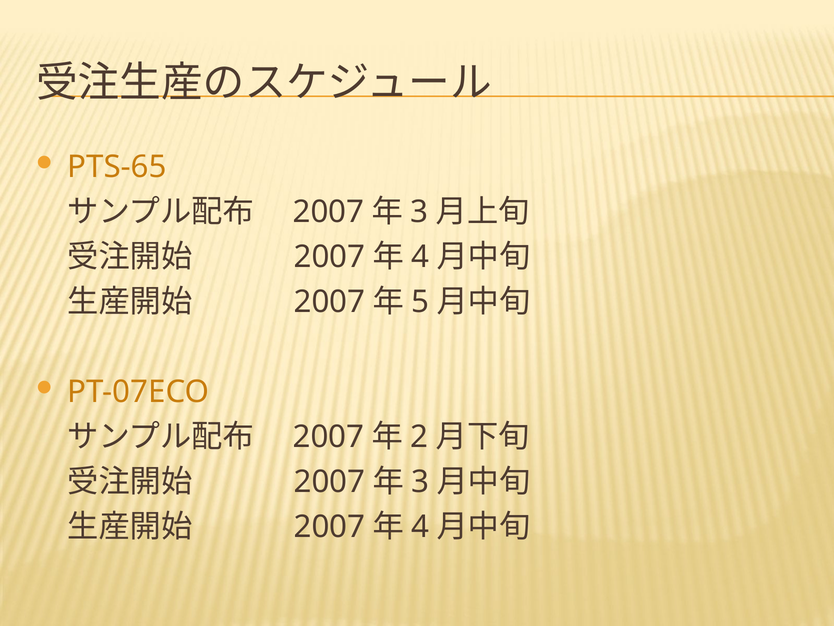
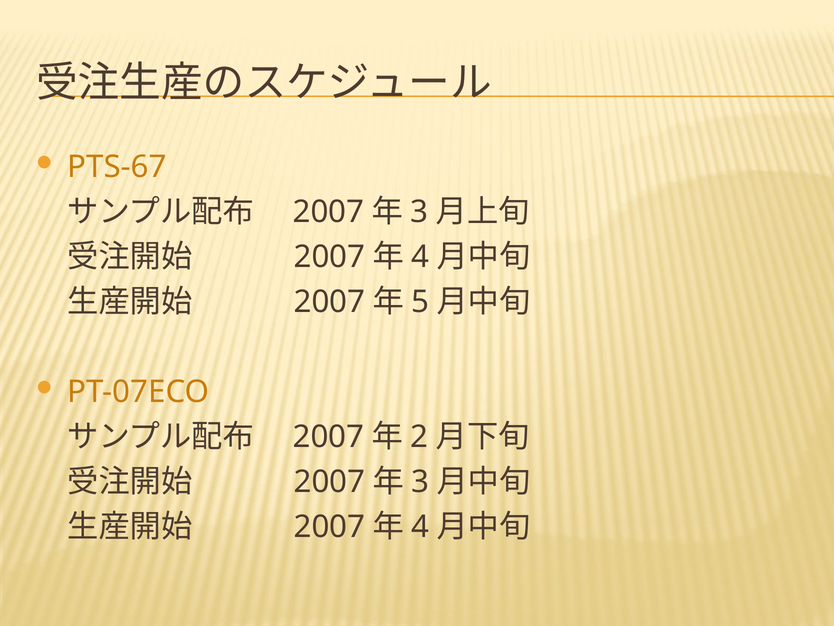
PTS-65: PTS-65 -> PTS-67 (117, 167)
